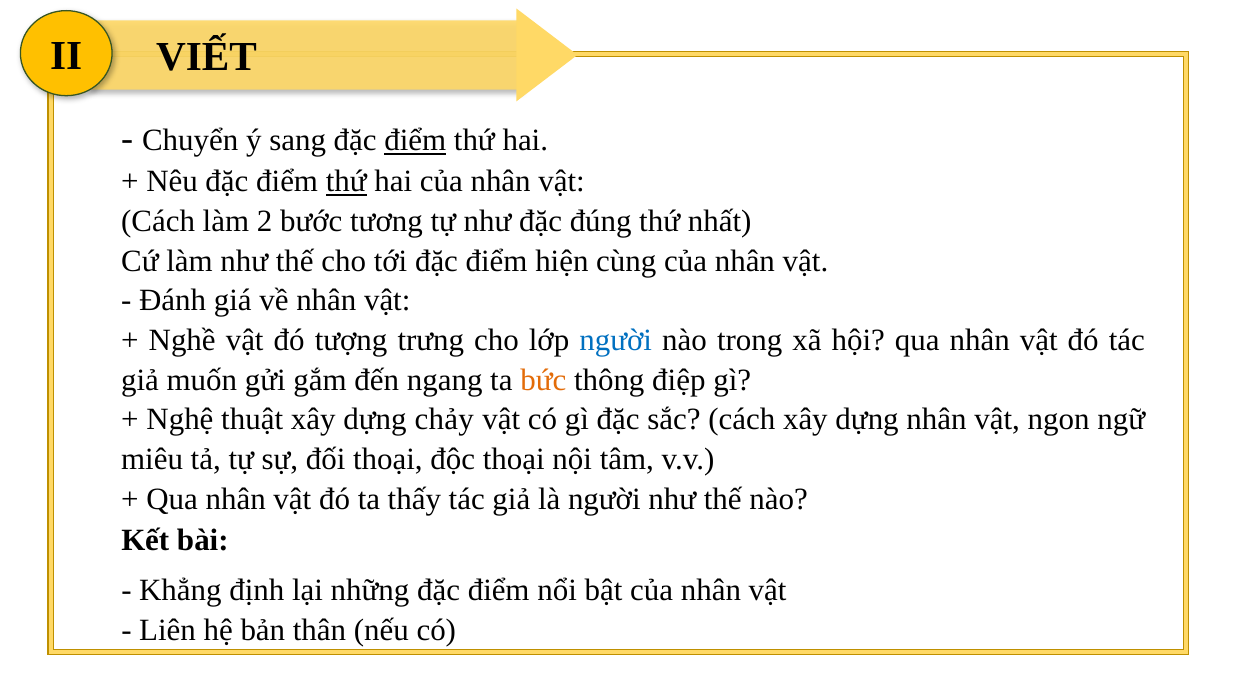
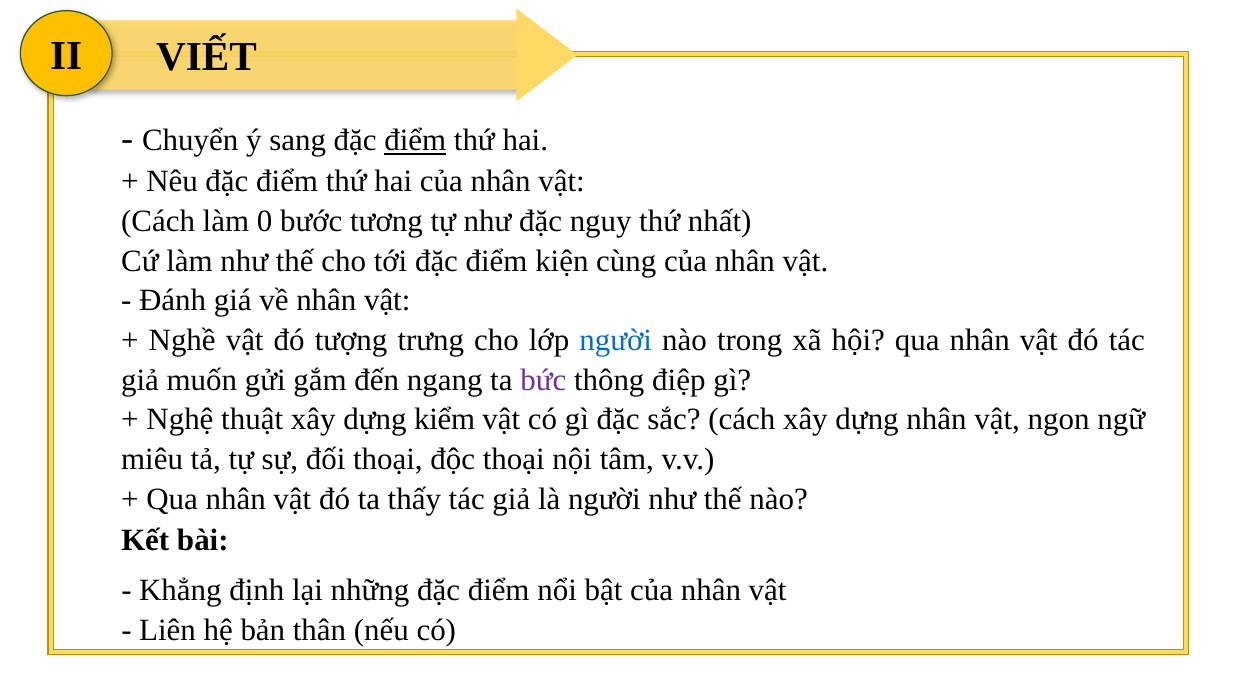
thứ underline: present -> none (346, 182)
2: 2 -> 0 (265, 221)
đúng: đúng -> nguy (601, 221)
hiện: hiện -> kiện (562, 261)
bức colour: orange -> purple (543, 380)
chảy: chảy -> kiểm (445, 420)
